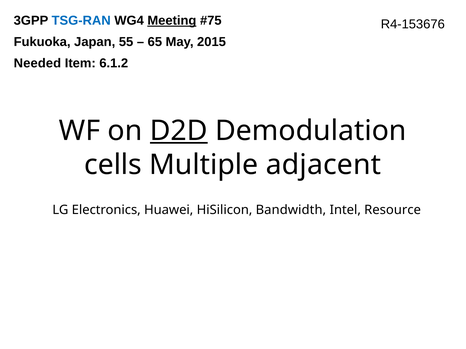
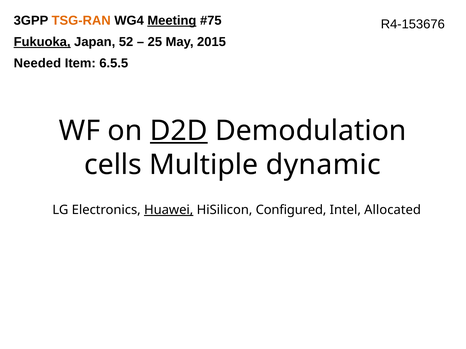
TSG-RAN colour: blue -> orange (81, 21)
Fukuoka underline: none -> present (42, 42)
55: 55 -> 52 (126, 42)
65: 65 -> 25 (155, 42)
6.1.2: 6.1.2 -> 6.5.5 (114, 63)
adjacent: adjacent -> dynamic (323, 165)
Huawei underline: none -> present (169, 210)
Bandwidth: Bandwidth -> Configured (291, 210)
Resource: Resource -> Allocated (393, 210)
